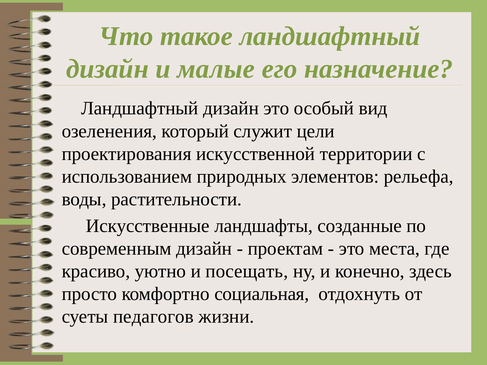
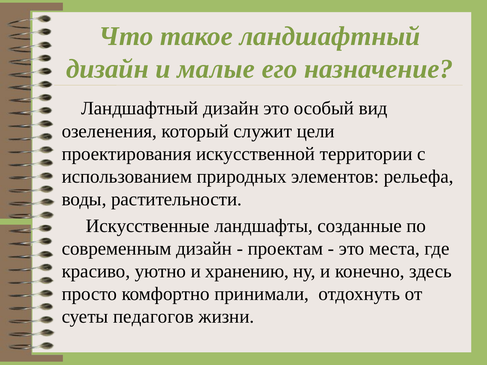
посещать: посещать -> хранению (247, 271)
социальная: социальная -> принимали (262, 294)
